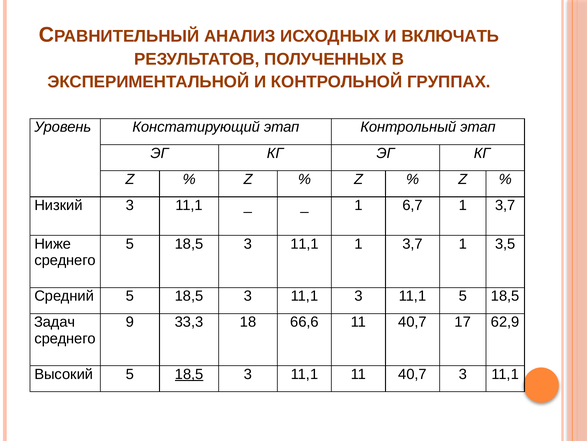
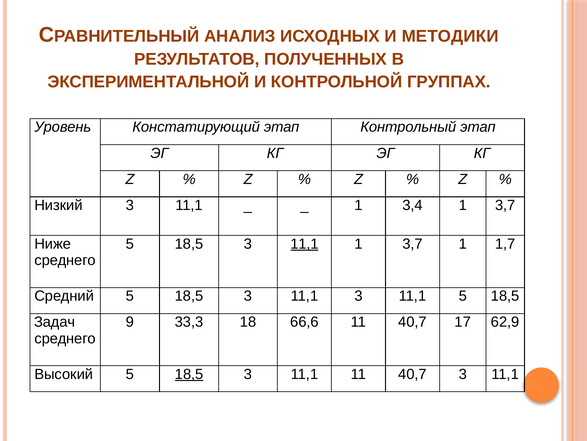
ВКЛЮЧАТЬ: ВКЛЮЧАТЬ -> МЕТОДИКИ (450, 36)
6,7: 6,7 -> 3,4 (413, 205)
11,1 underline: none -> present (305, 243)
3,5: 3,5 -> 1,7 (505, 243)
